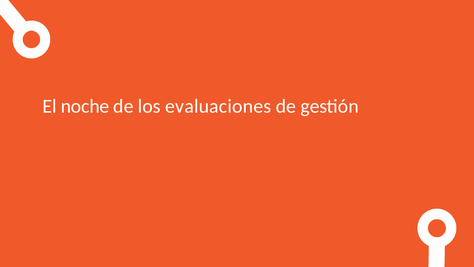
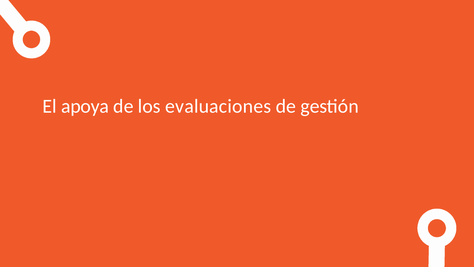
noche: noche -> apoya (85, 106)
